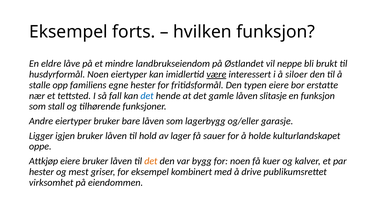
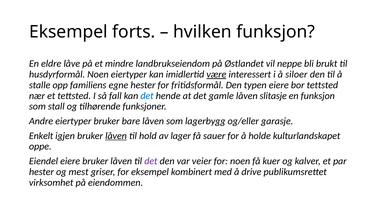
bor erstatte: erstatte -> tettsted (322, 85)
Ligger: Ligger -> Enkelt (41, 136)
låven underline: none -> present (116, 136)
Attkjøp: Attkjøp -> Eiendel (44, 161)
det colour: orange -> purple (151, 161)
bygg: bygg -> veier (202, 161)
